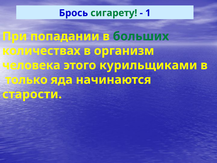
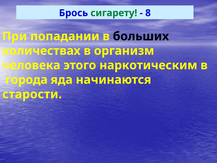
1: 1 -> 8 (148, 13)
больших colour: green -> black (141, 36)
курильщиками: курильщиками -> наркотическим (148, 65)
только: только -> города (26, 80)
